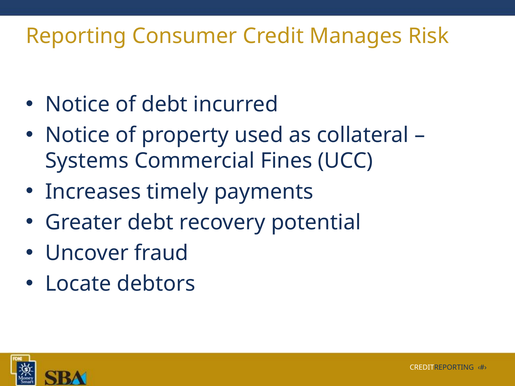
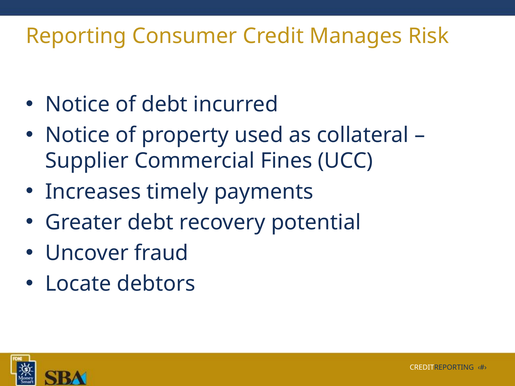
Systems: Systems -> Supplier (87, 161)
